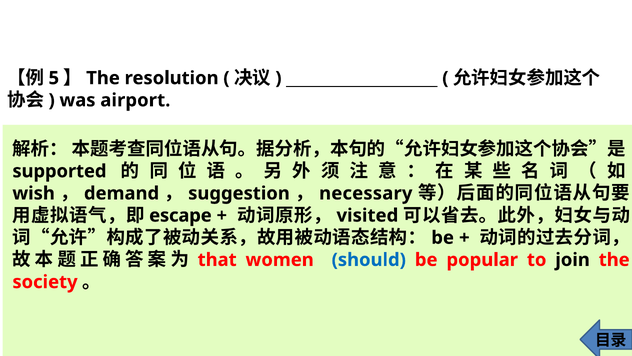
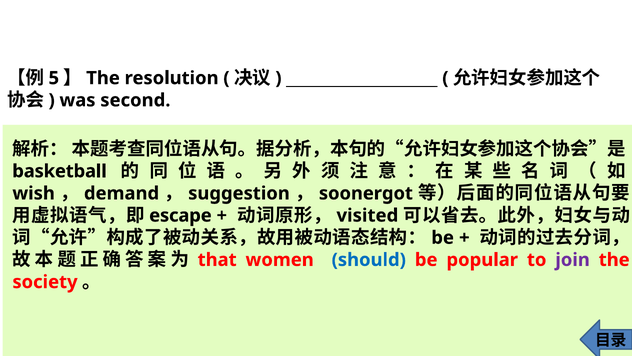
airport: airport -> second (135, 100)
supported: supported -> basketball (59, 171)
necessary: necessary -> soonergot (366, 193)
join colour: black -> purple (573, 260)
